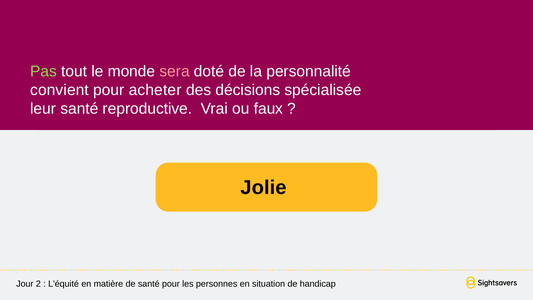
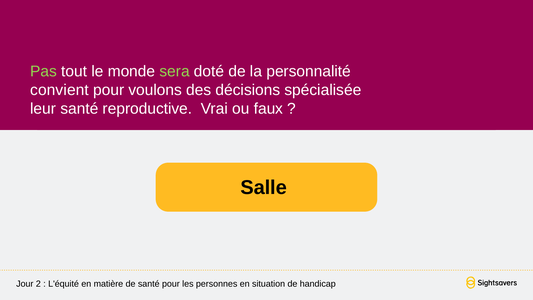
sera colour: pink -> light green (175, 71)
acheter: acheter -> voulons (155, 90)
Jolie: Jolie -> Salle (264, 187)
